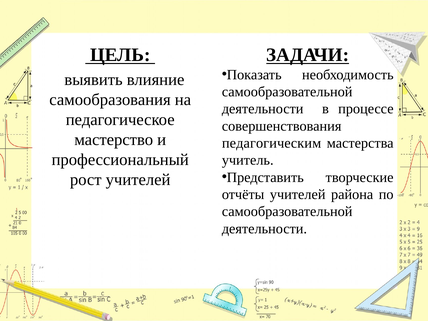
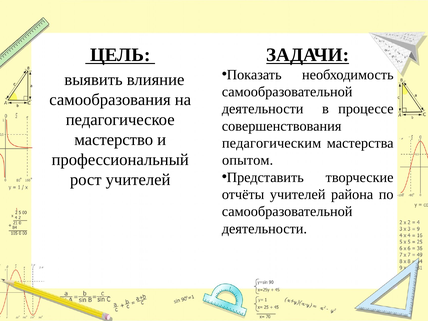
учитель: учитель -> опытом (248, 160)
